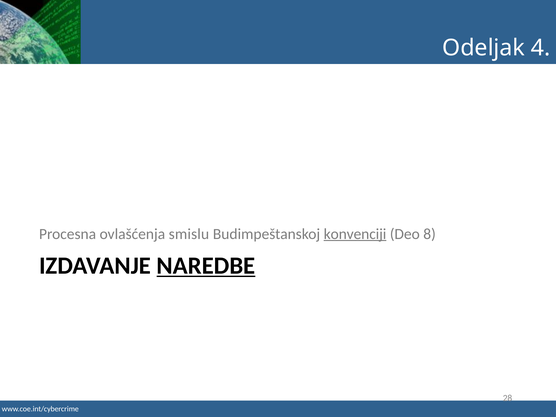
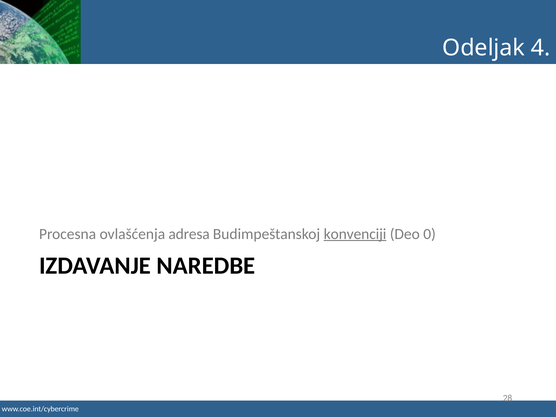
smislu: smislu -> adresa (189, 234)
8: 8 -> 0 (430, 234)
NAREDBE underline: present -> none (206, 266)
